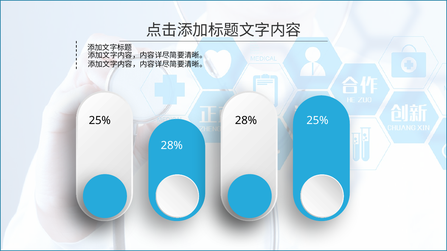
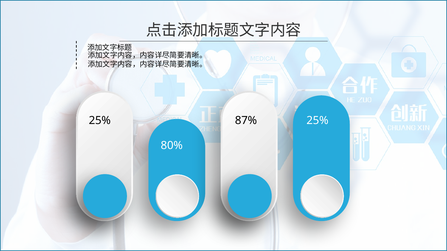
28%: 28% -> 87% (246, 121)
28%: 28% -> 80% (172, 146)
